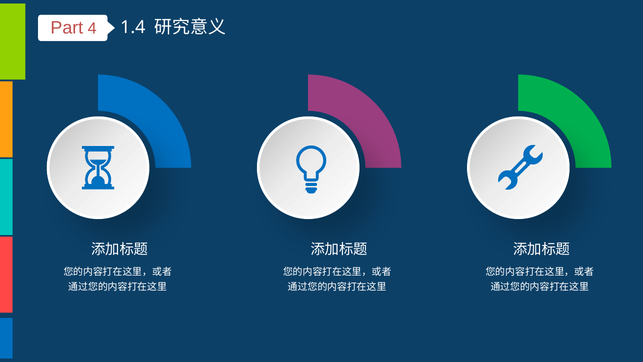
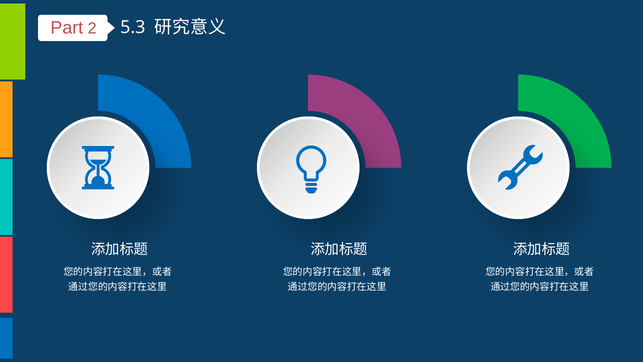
4: 4 -> 2 (92, 29)
1.4: 1.4 -> 5.3 (133, 27)
